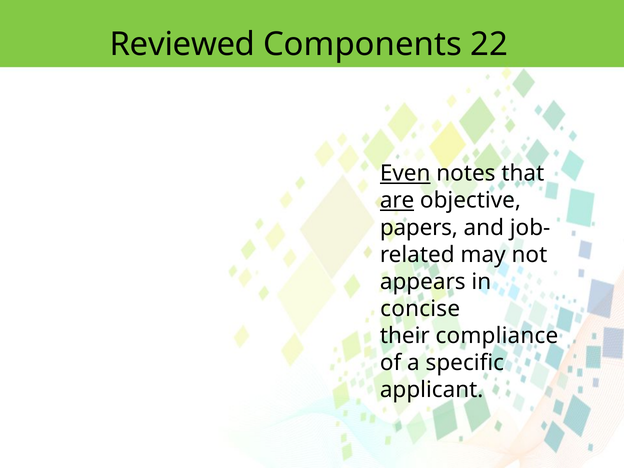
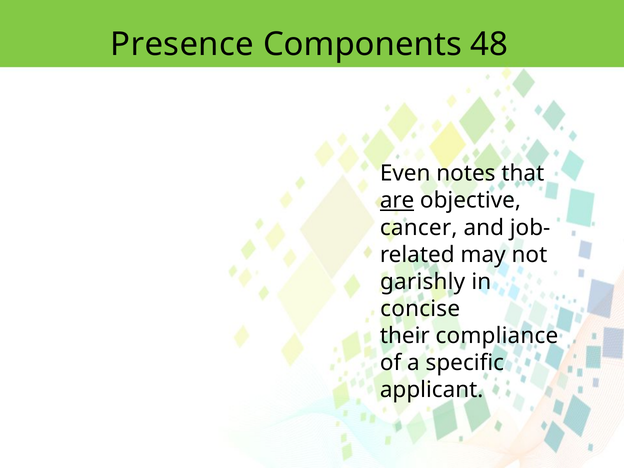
Reviewed: Reviewed -> Presence (182, 45)
22: 22 -> 48 (489, 45)
Even underline: present -> none (405, 174)
papers: papers -> cancer (419, 228)
appears: appears -> garishly (423, 282)
